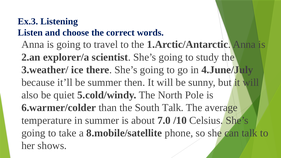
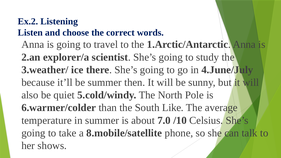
Ex.3: Ex.3 -> Ex.2 (28, 21)
South Talk: Talk -> Like (173, 108)
